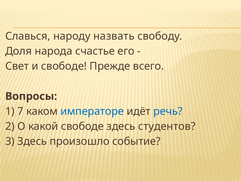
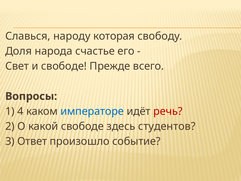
назвать: назвать -> которая (114, 36)
7: 7 -> 4 (20, 111)
речь colour: blue -> red (168, 111)
3 Здесь: Здесь -> Ответ (32, 141)
